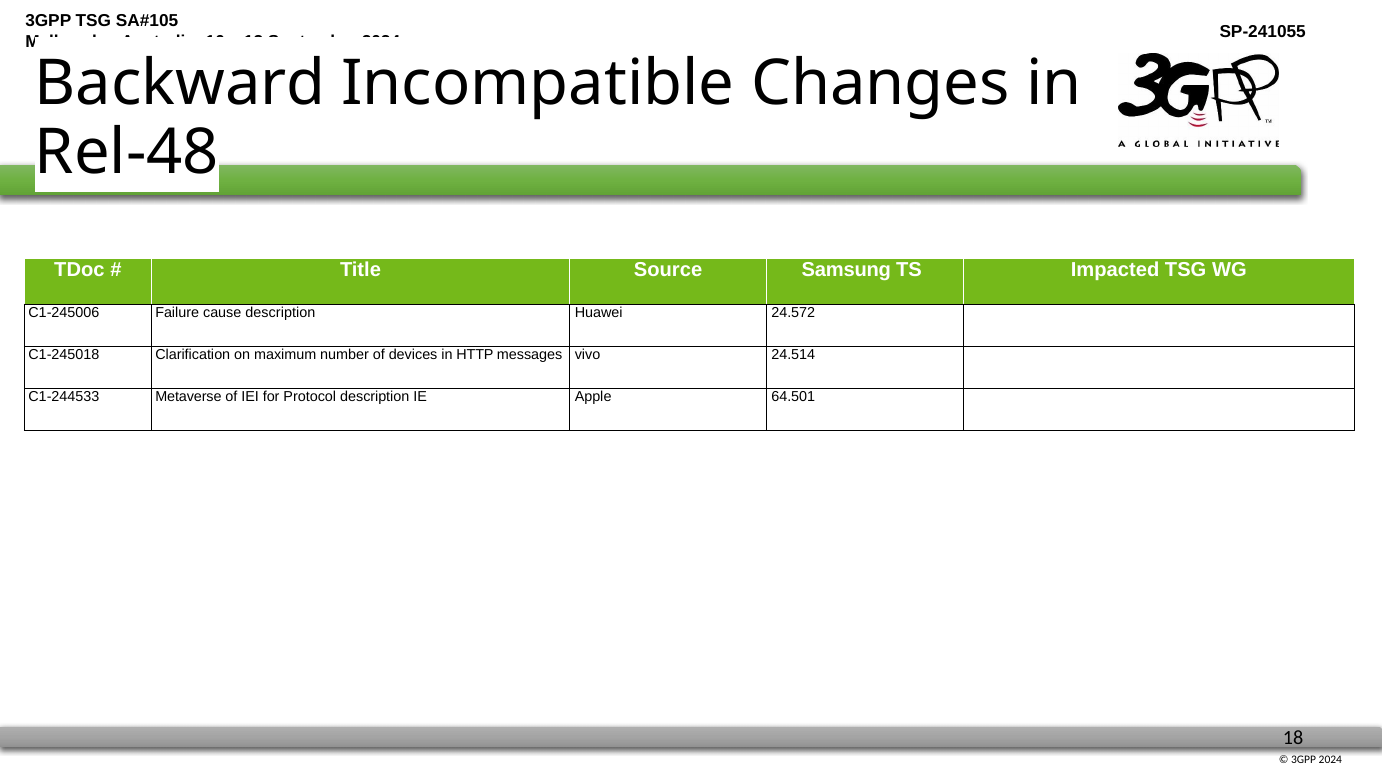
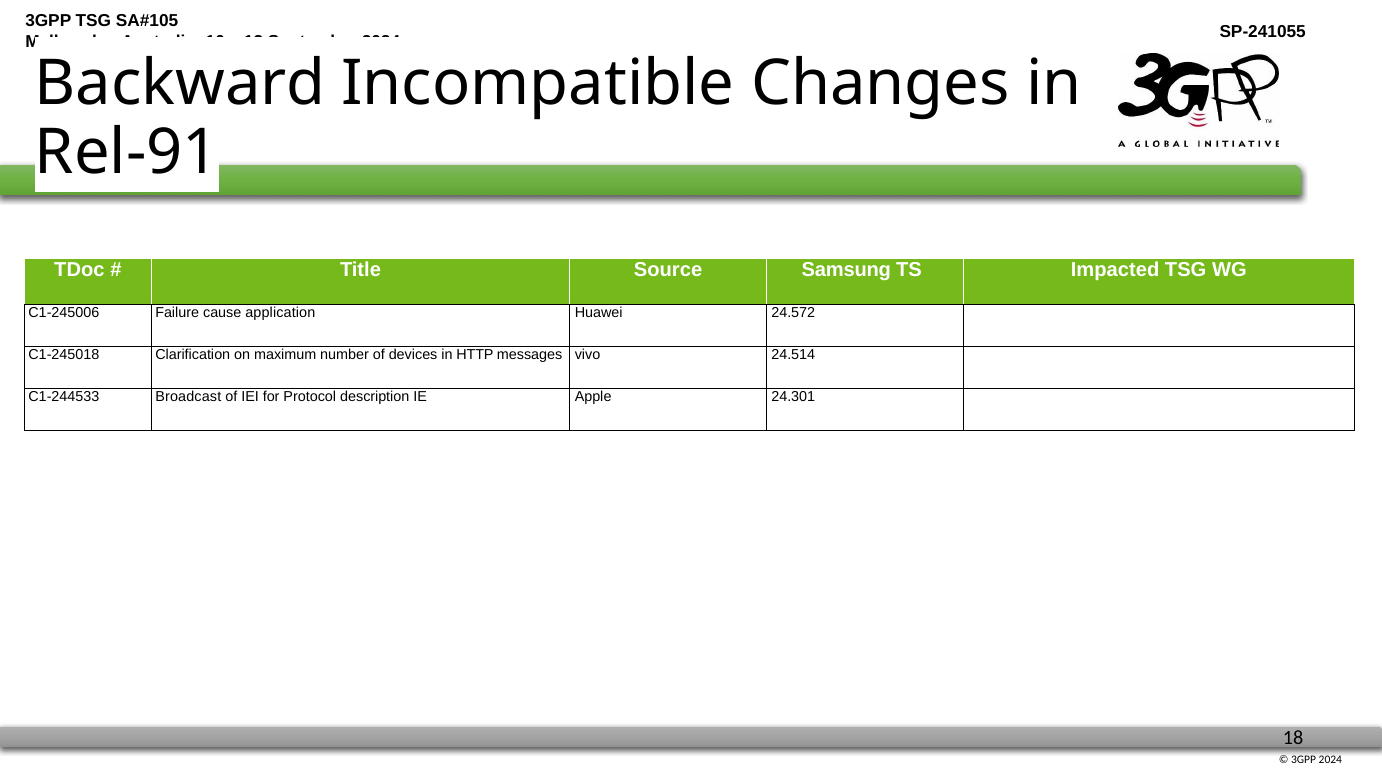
Rel-48: Rel-48 -> Rel-91 (127, 152)
cause description: description -> application (280, 313)
Metaverse: Metaverse -> Broadcast (188, 397)
64.501: 64.501 -> 24.301 (793, 397)
